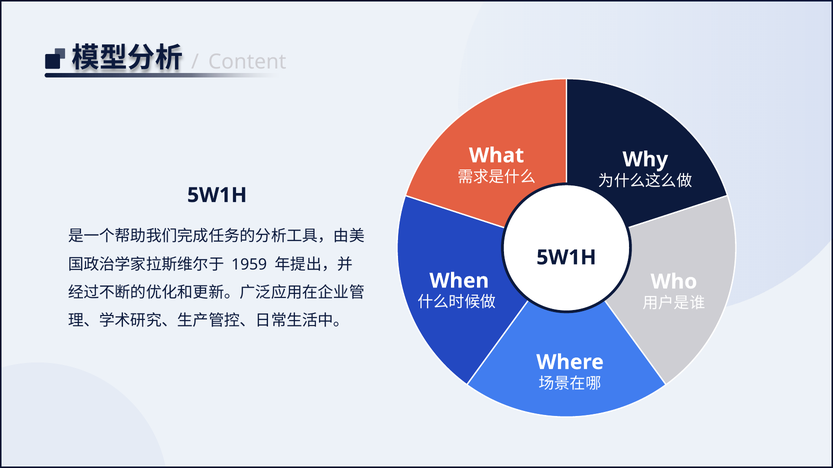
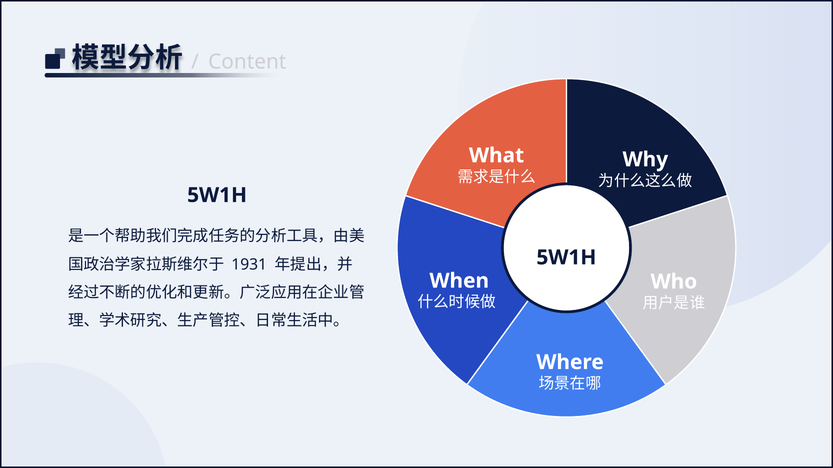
1959: 1959 -> 1931 (249, 265)
